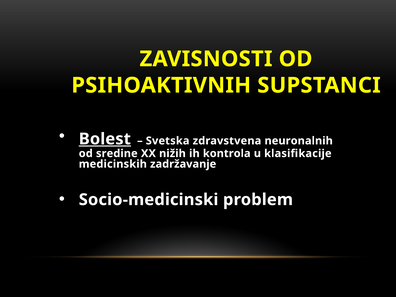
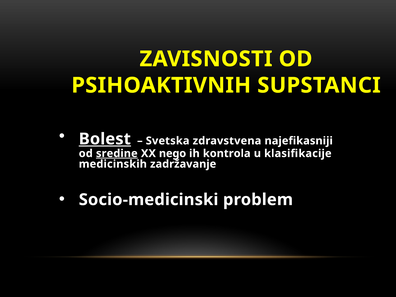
neuronalnih: neuronalnih -> najefikasniji (299, 141)
sredine underline: none -> present (117, 153)
nižih: nižih -> nego (173, 153)
